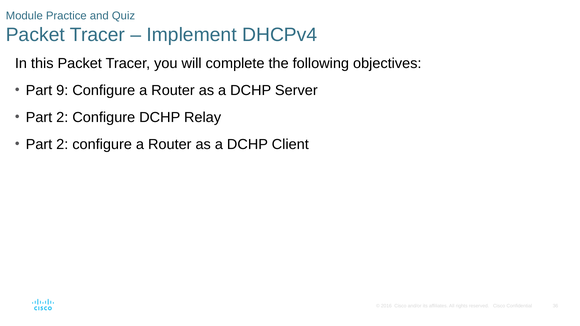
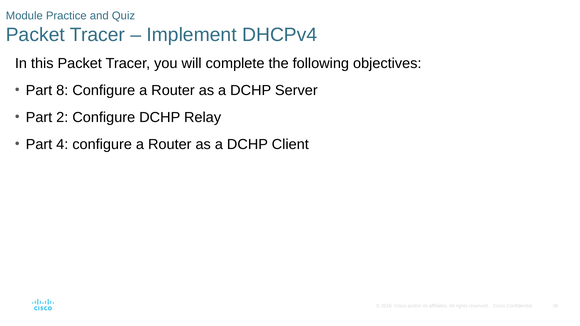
9: 9 -> 8 (62, 90)
2: 2 -> 4 (62, 145)
